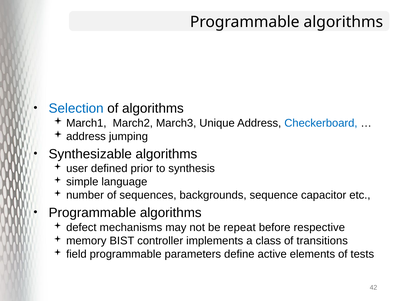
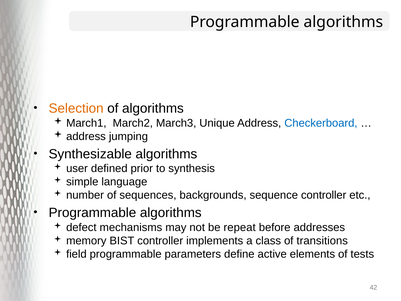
Selection colour: blue -> orange (76, 108)
sequence capacitor: capacitor -> controller (324, 195)
respective: respective -> addresses (319, 227)
